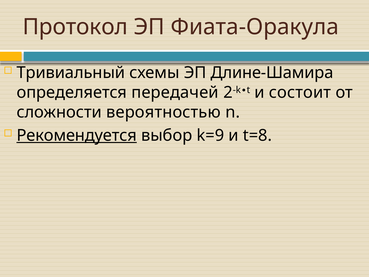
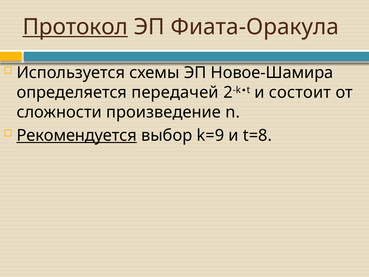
Протокол underline: none -> present (75, 27)
Тривиальный: Тривиальный -> Используется (71, 73)
Длине-Шамира: Длине-Шамира -> Новое-Шамира (272, 73)
вероятностью: вероятностью -> произведение (164, 112)
